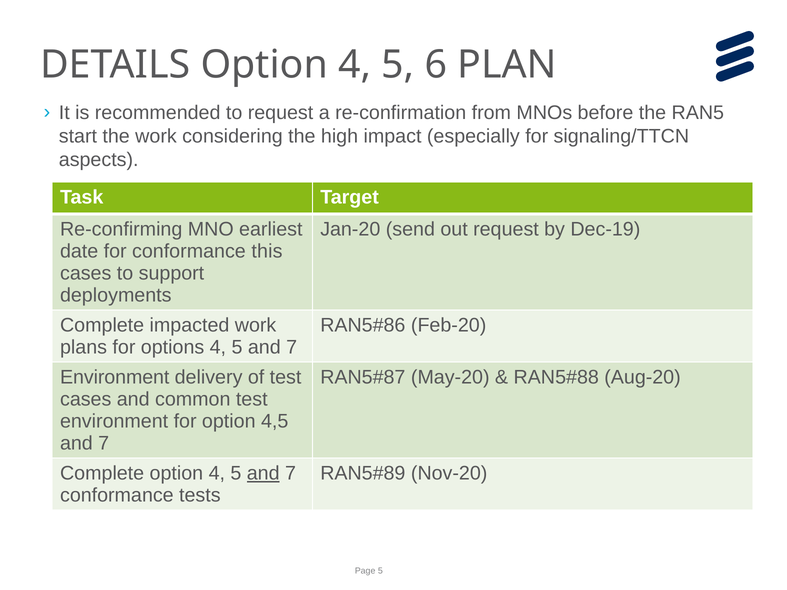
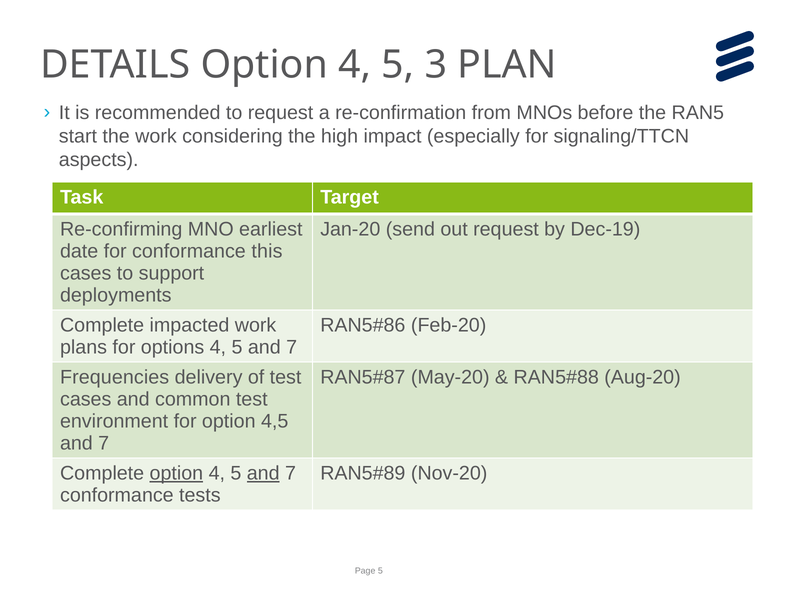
6: 6 -> 3 (436, 65)
Environment: Environment -> Frequencies (115, 377)
option underline: none -> present (176, 473)
